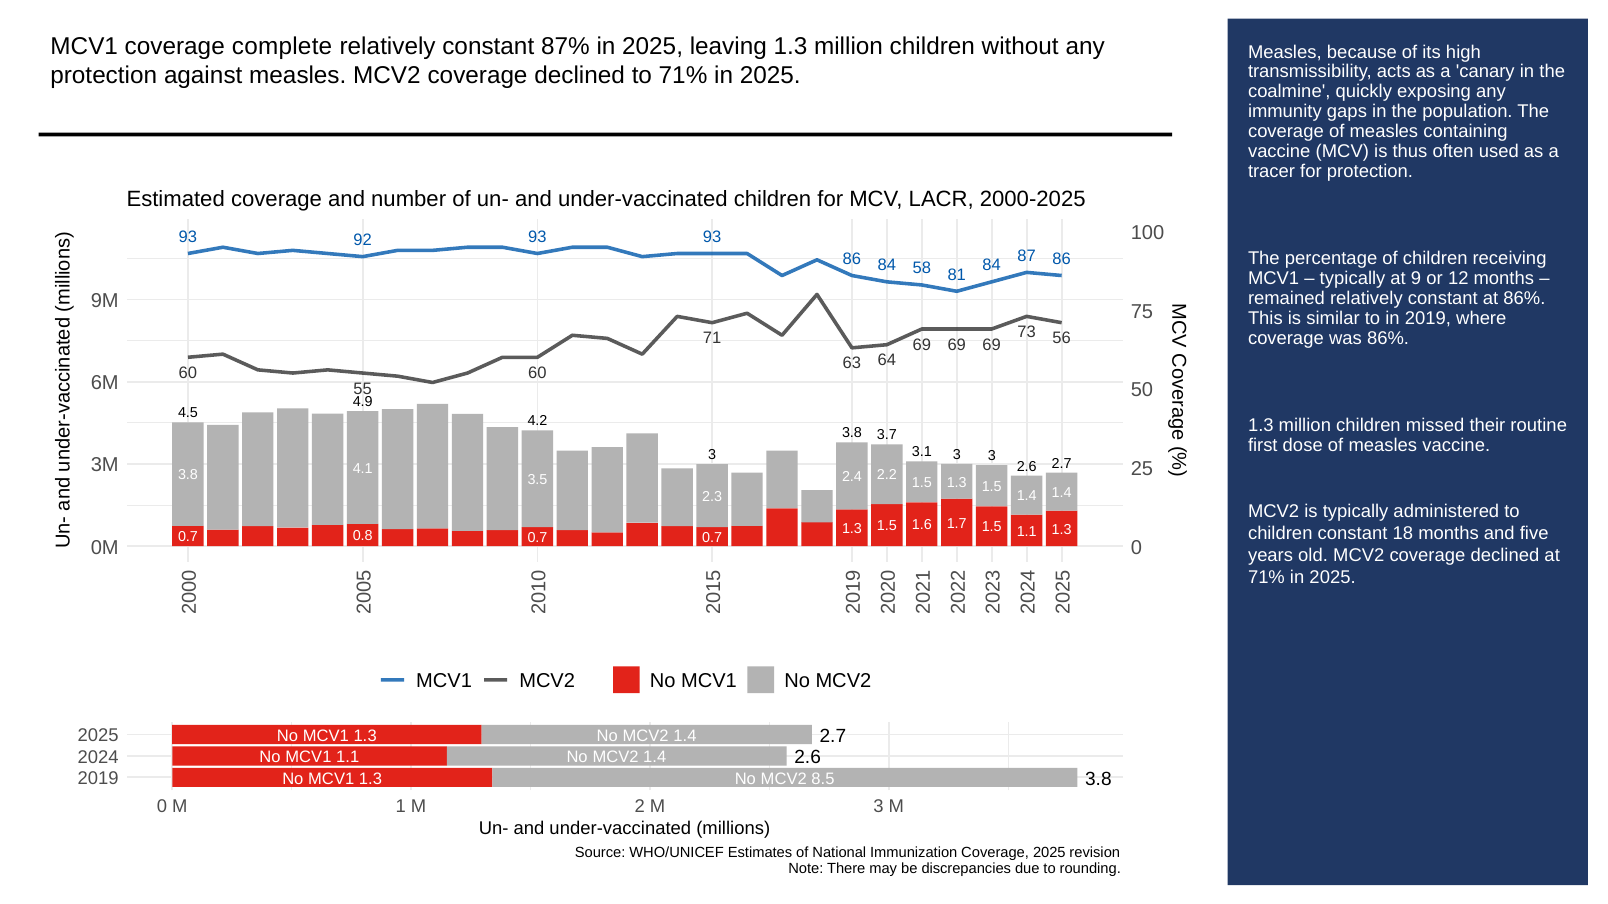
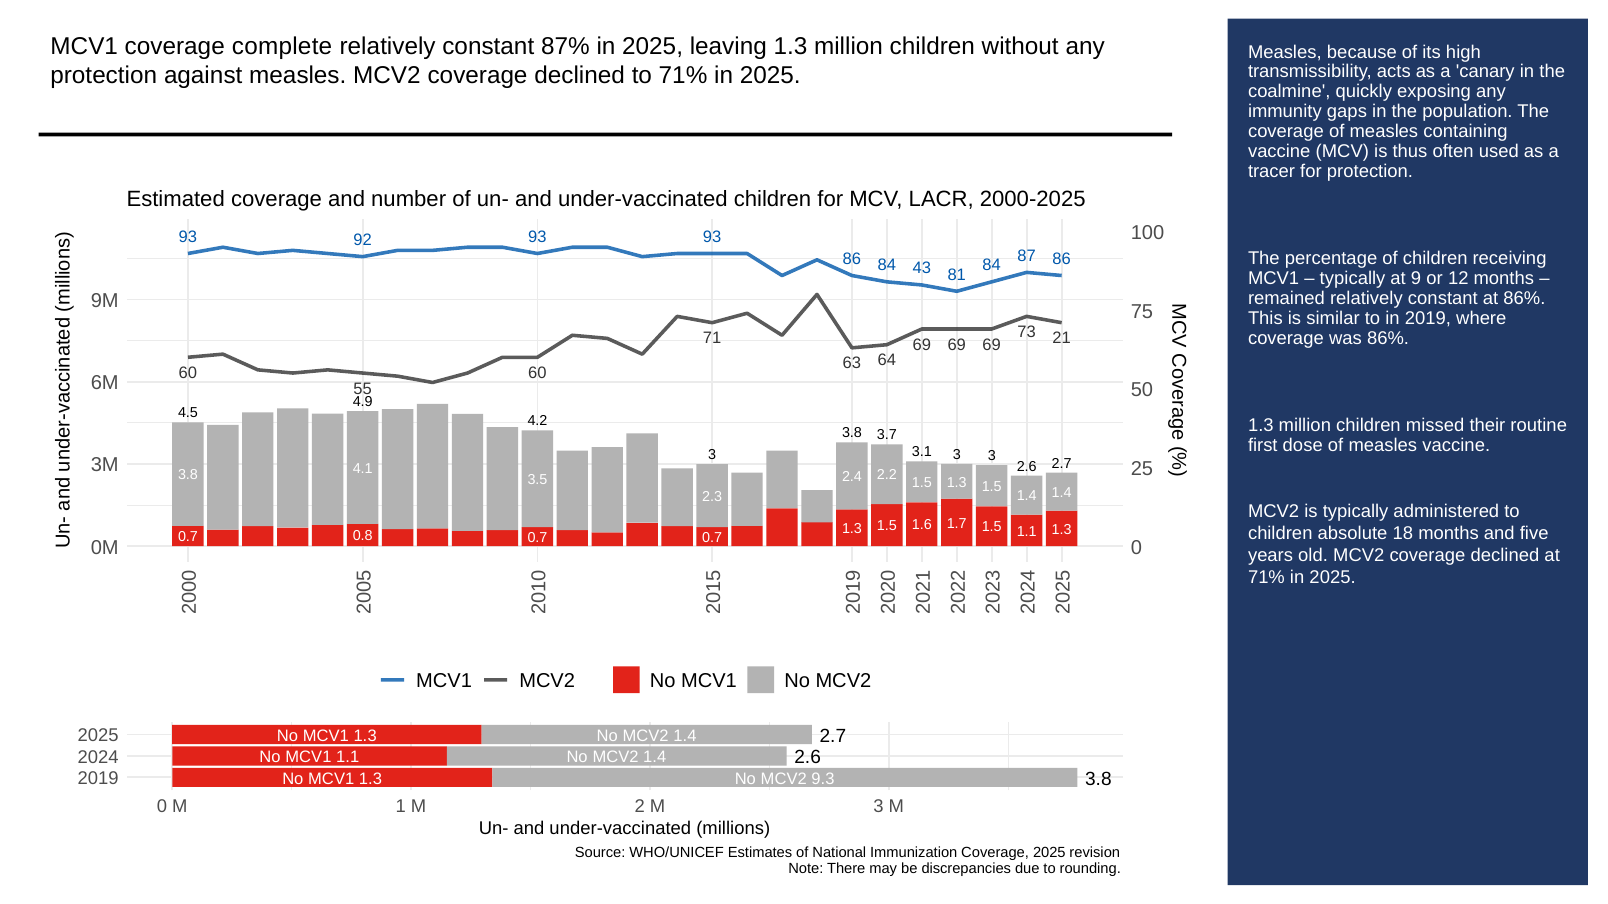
58: 58 -> 43 (922, 268)
56: 56 -> 21 (1062, 338)
children constant: constant -> absolute (1353, 533)
8.5: 8.5 -> 9.3 (823, 779)
